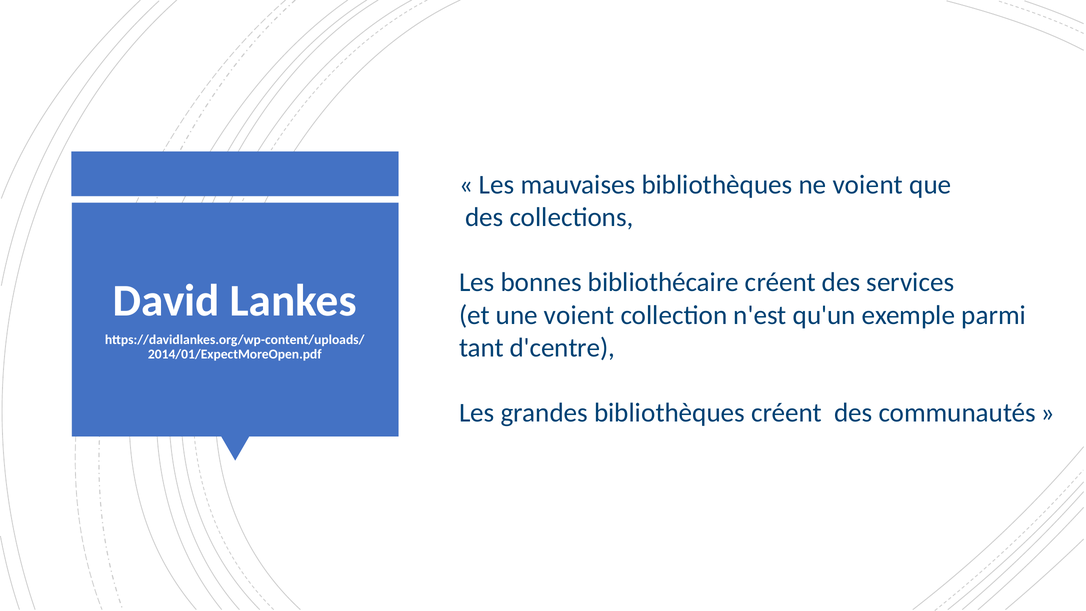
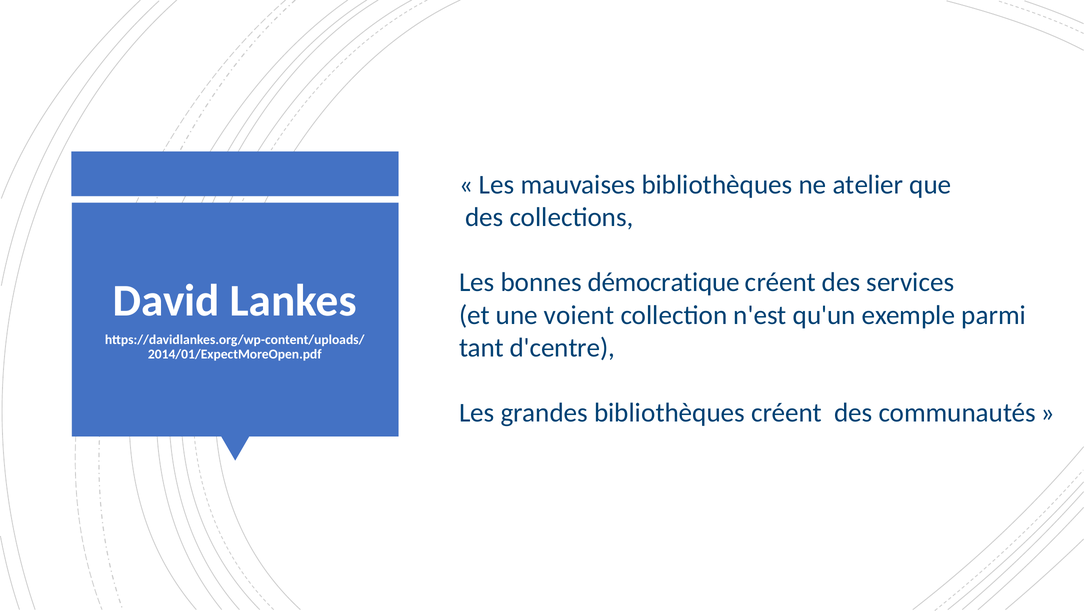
ne voient: voient -> atelier (868, 185)
bibliothécaire: bibliothécaire -> démocratique (664, 282)
